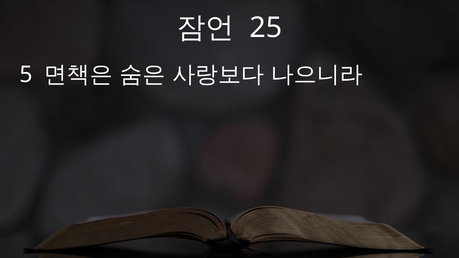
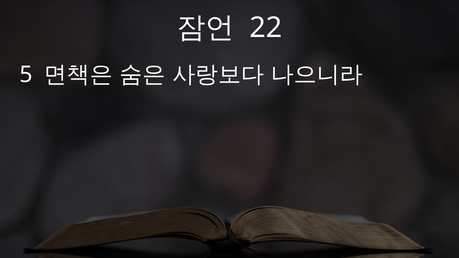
25: 25 -> 22 (266, 28)
